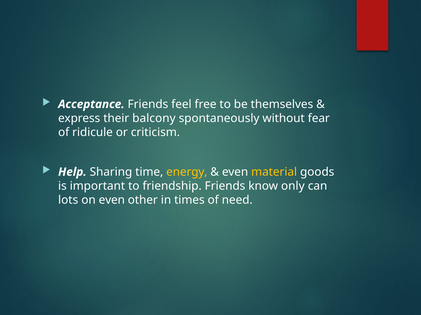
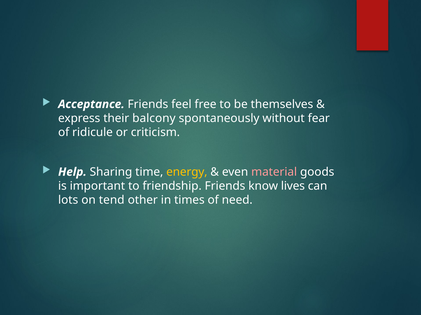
material colour: yellow -> pink (274, 172)
only: only -> lives (293, 186)
on even: even -> tend (112, 200)
